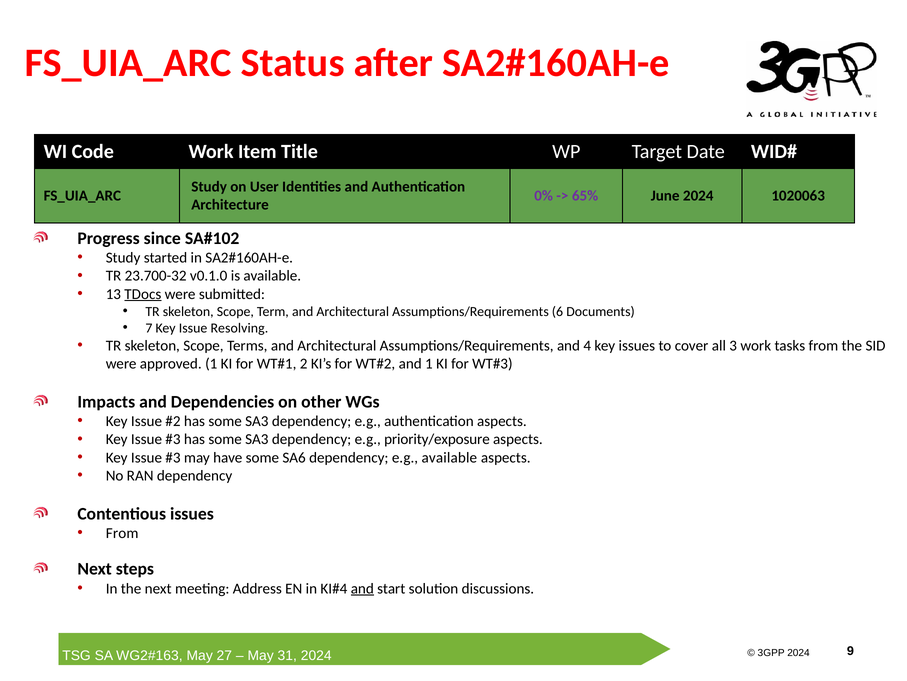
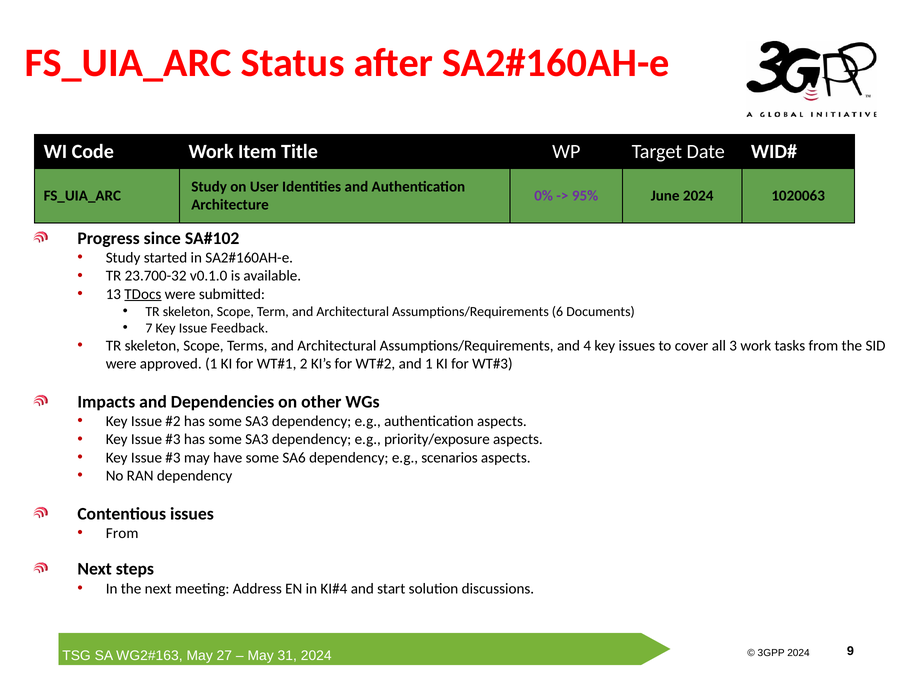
65%: 65% -> 95% (585, 196)
Resolving: Resolving -> Feedback (239, 328)
e.g available: available -> scenarios (450, 457)
and underline: present -> none (362, 588)
